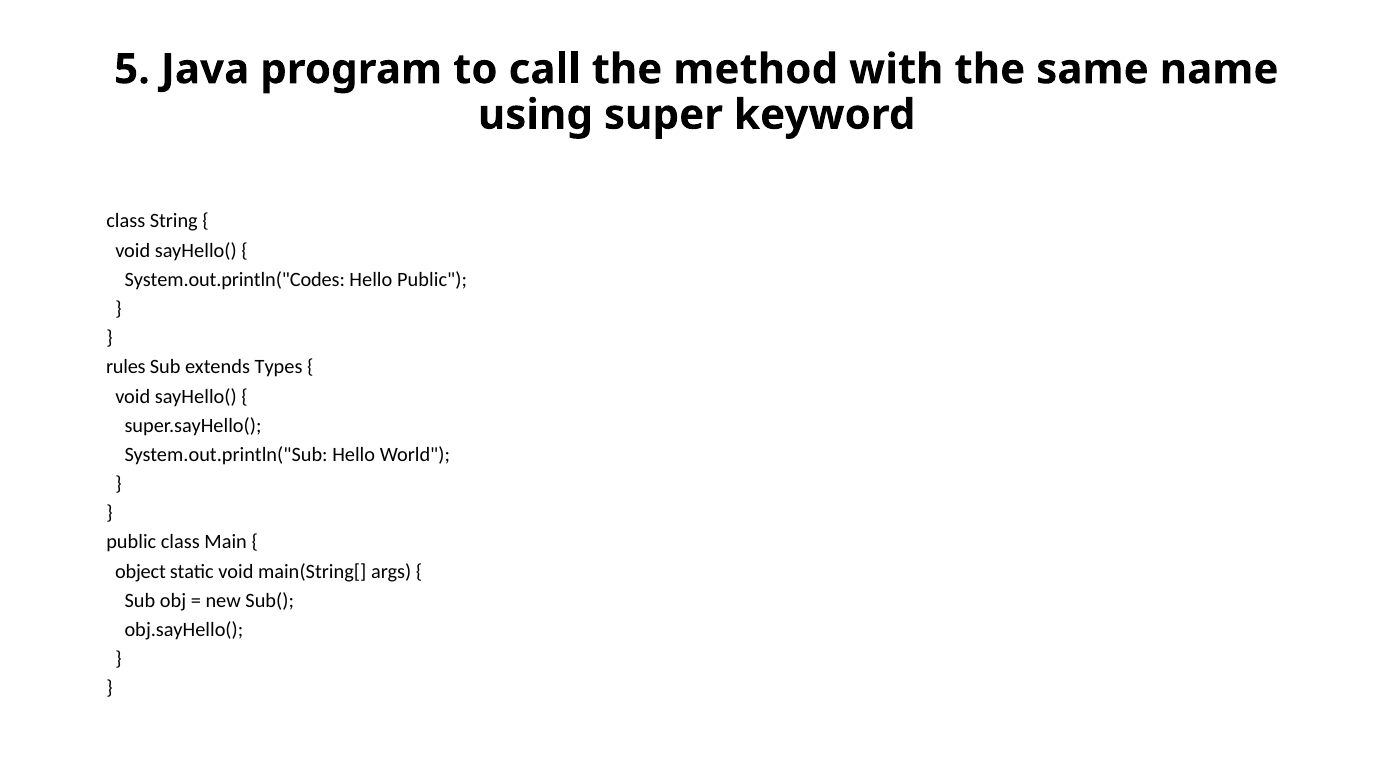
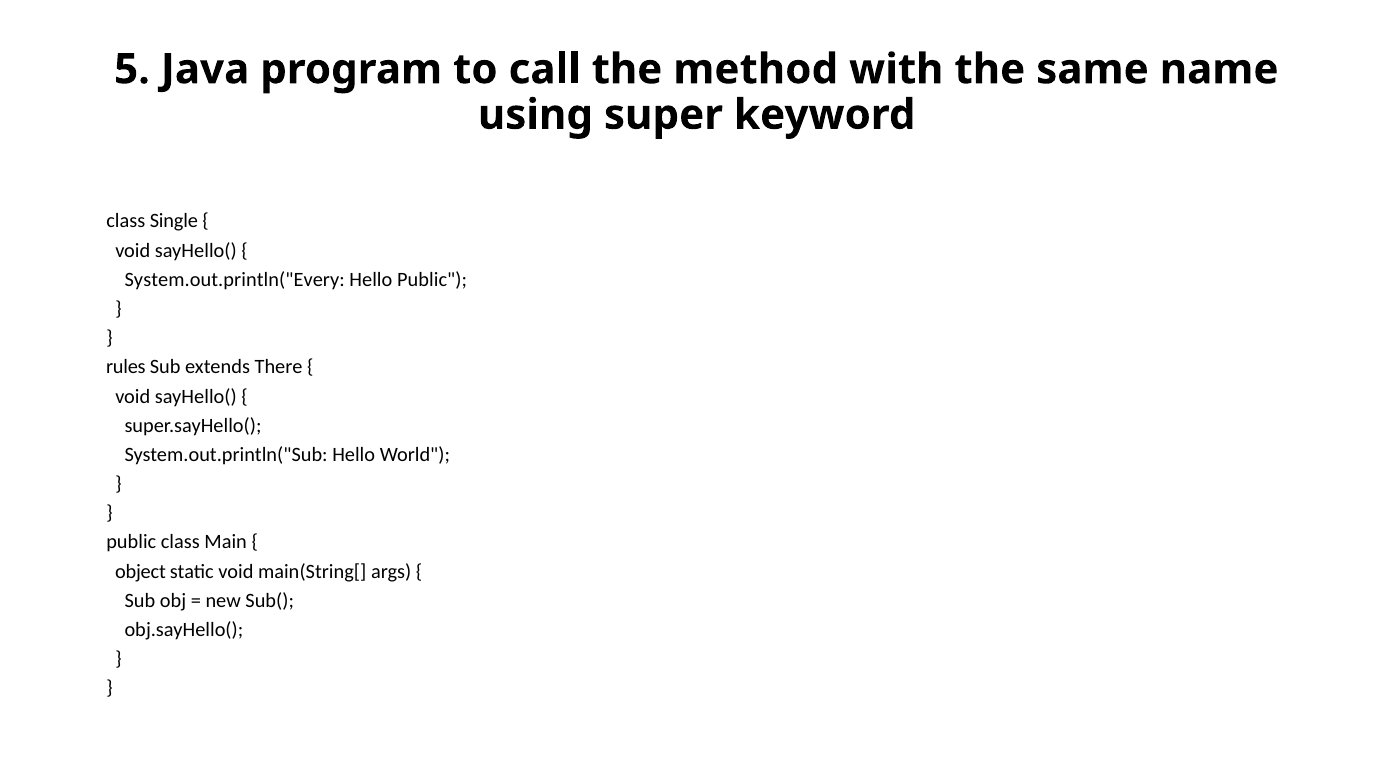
String: String -> Single (174, 221)
System.out.println("Codes: System.out.println("Codes -> System.out.println("Every (235, 280)
Types: Types -> There (279, 367)
